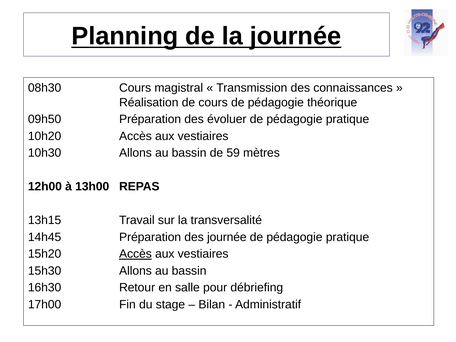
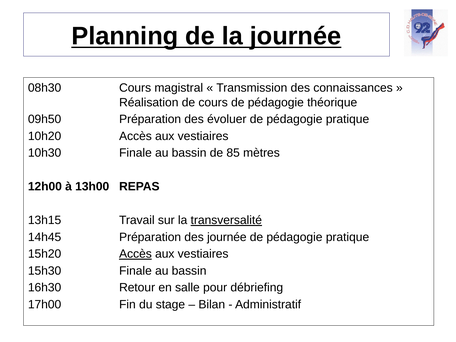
10h30 Allons: Allons -> Finale (135, 153)
59: 59 -> 85 (233, 153)
transversalité underline: none -> present (226, 220)
15h30 Allons: Allons -> Finale (135, 271)
